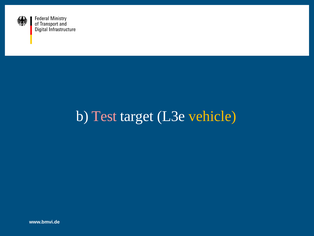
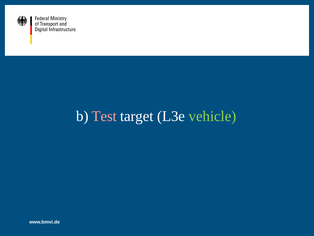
vehicle colour: yellow -> light green (213, 116)
